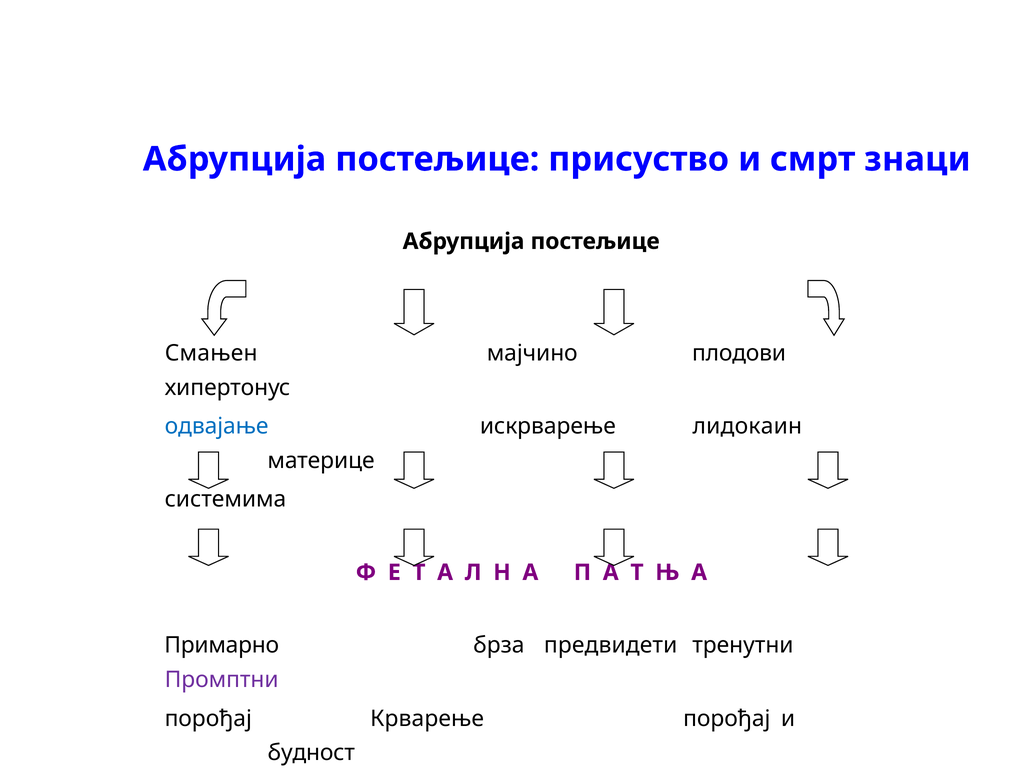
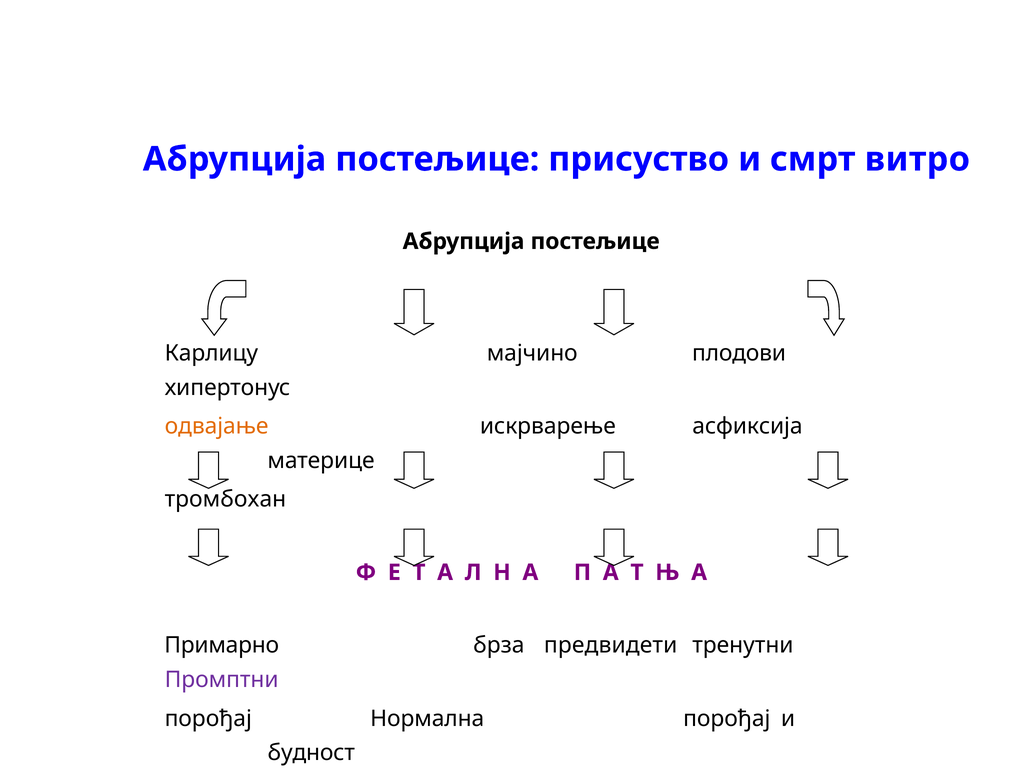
знаци: знаци -> витро (917, 159)
Смањен: Смањен -> Карлицу (211, 353)
одвајање colour: blue -> orange (217, 426)
лидокаин: лидокаин -> асфиксија (747, 426)
системима: системима -> тромбоxан (225, 499)
Крварење: Крварење -> Нормална (427, 719)
